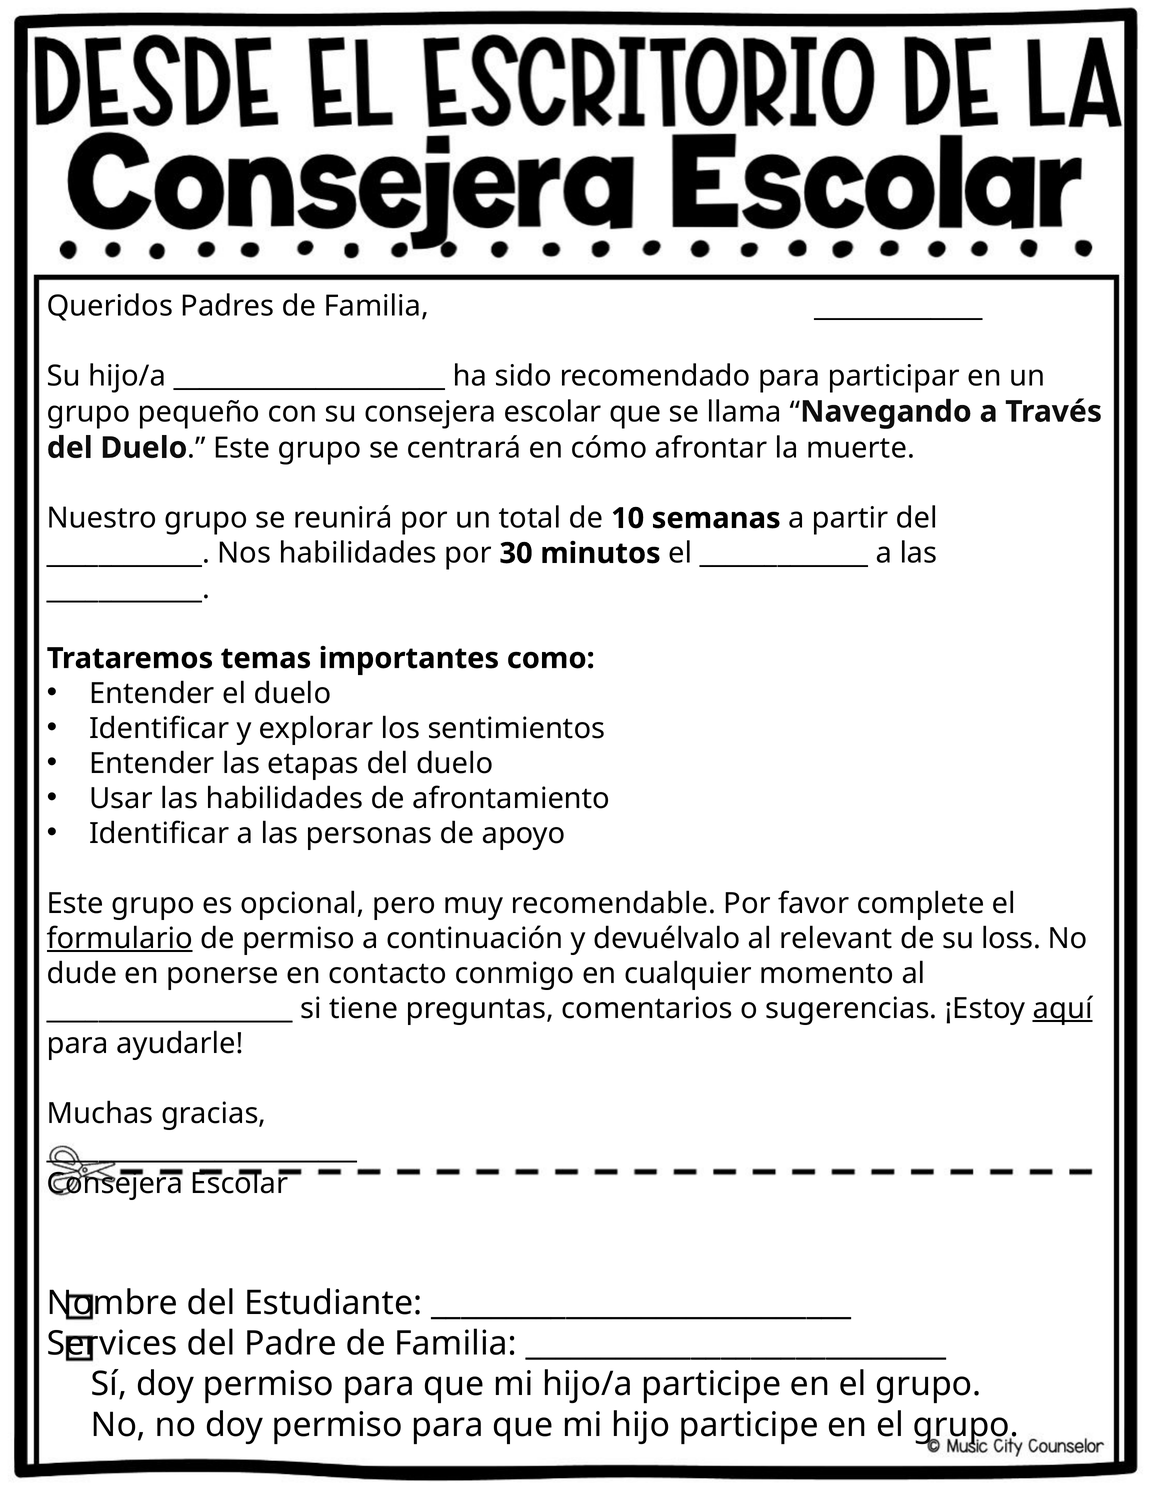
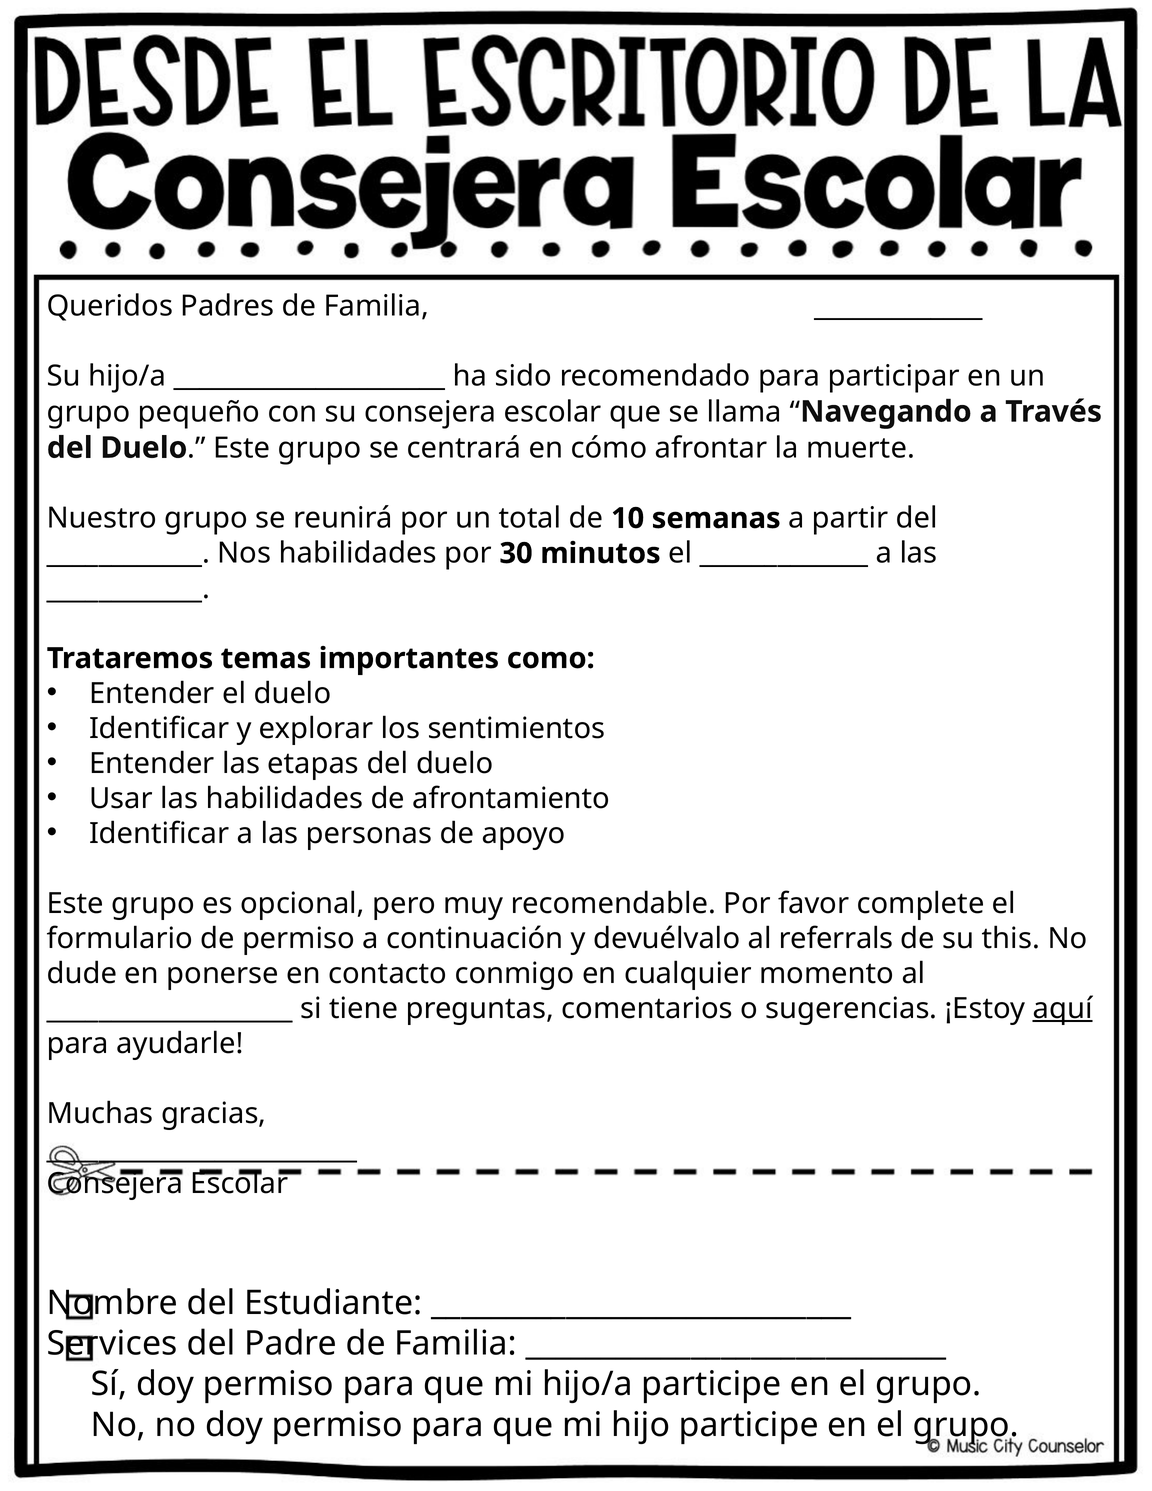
formulario underline: present -> none (120, 938)
relevant: relevant -> referrals (836, 938)
loss: loss -> this (1011, 938)
